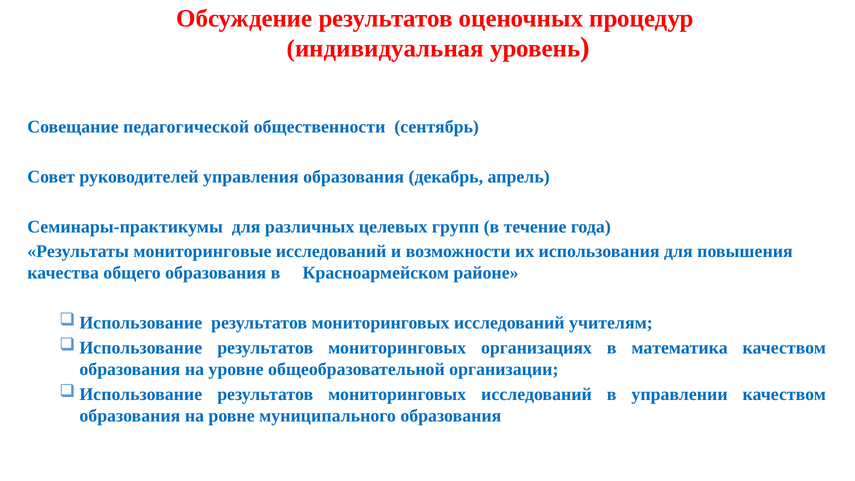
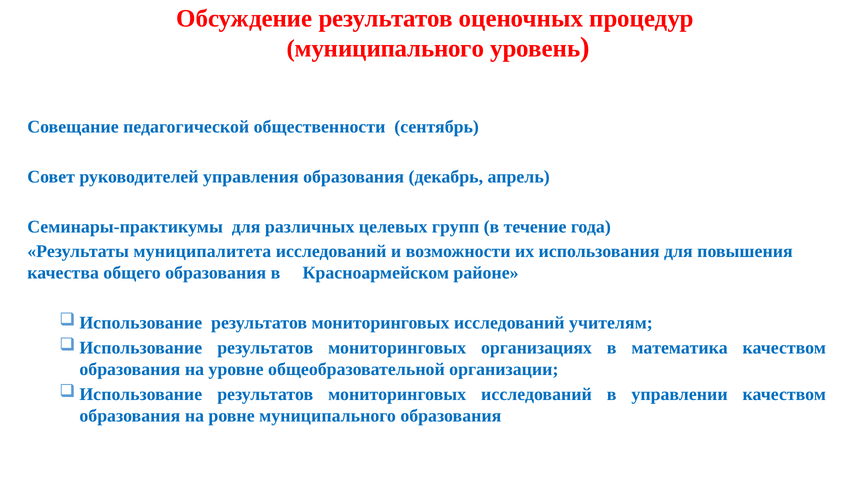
индивидуальная: индивидуальная -> муниципального (385, 49)
мониторинговые: мониторинговые -> муниципалитета (202, 252)
